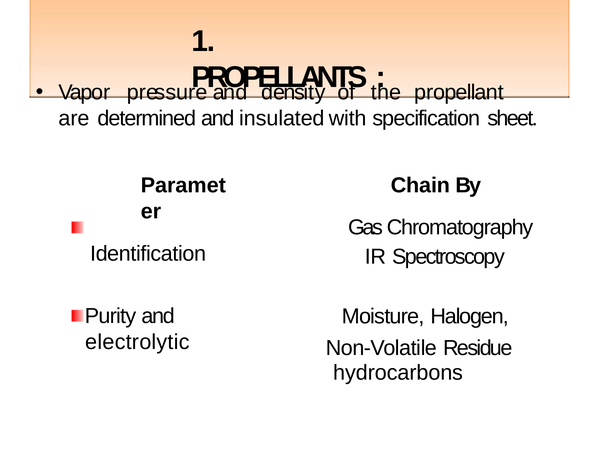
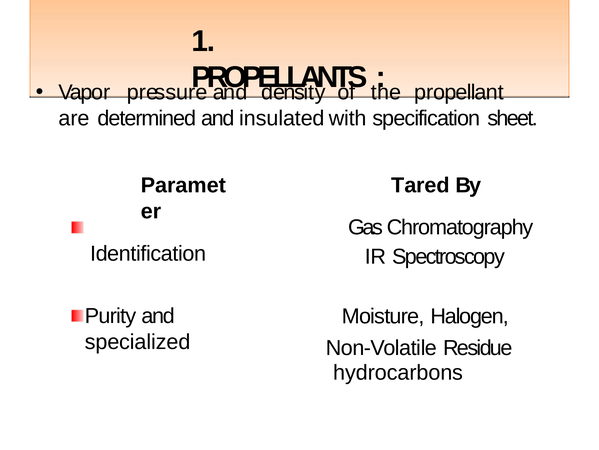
Chain: Chain -> Tared (420, 185)
electrolytic: electrolytic -> specialized (138, 342)
